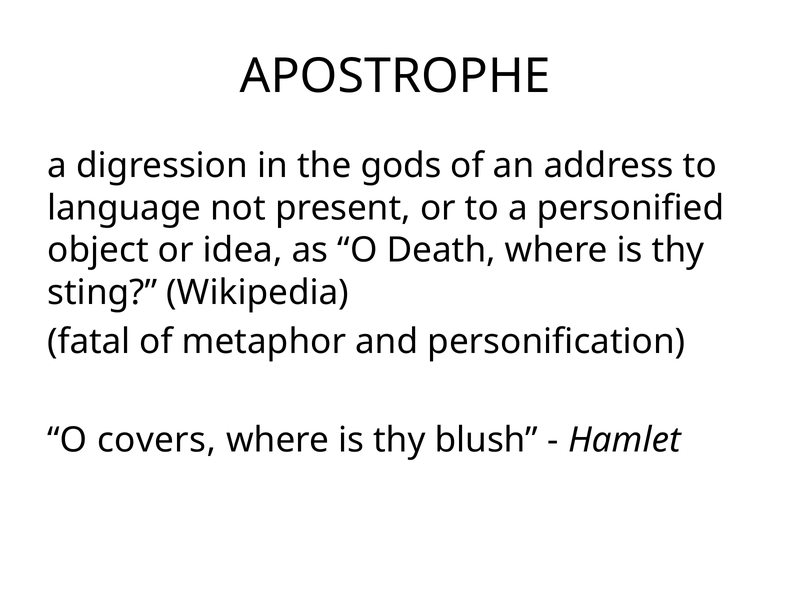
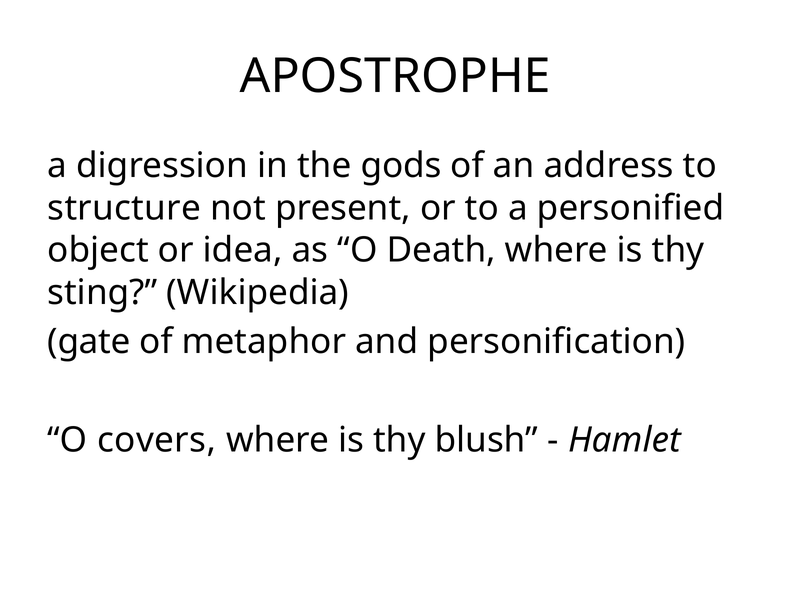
language: language -> structure (124, 208)
fatal: fatal -> gate (89, 342)
